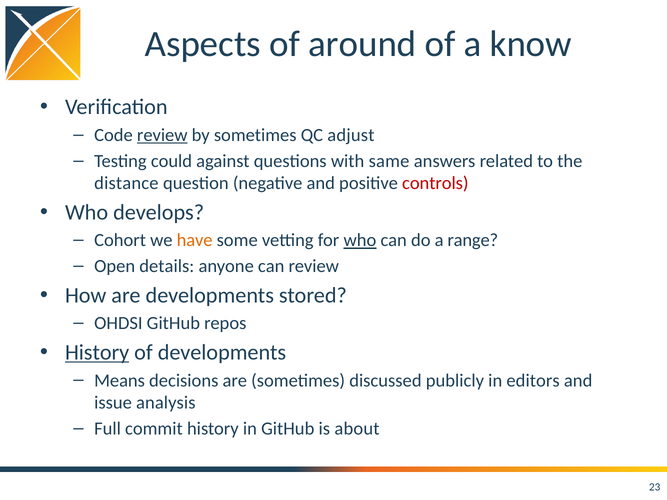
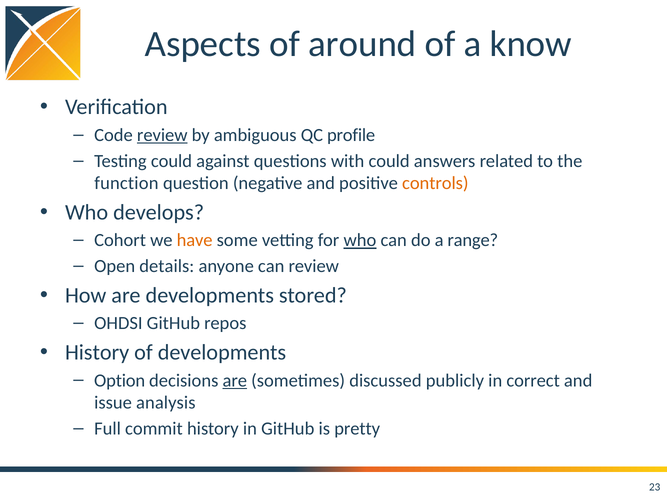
by sometimes: sometimes -> ambiguous (255, 135)
adjust: adjust -> profile (351, 135)
with same: same -> could (389, 161)
distance: distance -> function (126, 183)
controls colour: red -> orange (435, 183)
History underline: present -> none (97, 353)
Means: Means -> Option (120, 381)
are underline: none -> present (235, 381)
editors: editors -> correct (533, 381)
about: about -> pretty (357, 429)
